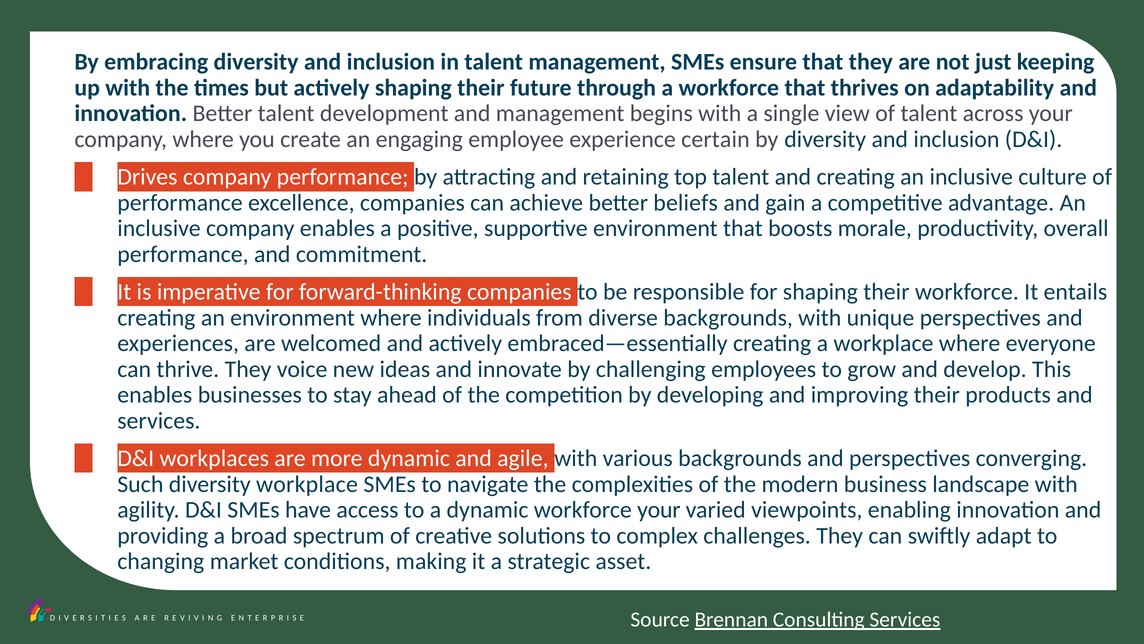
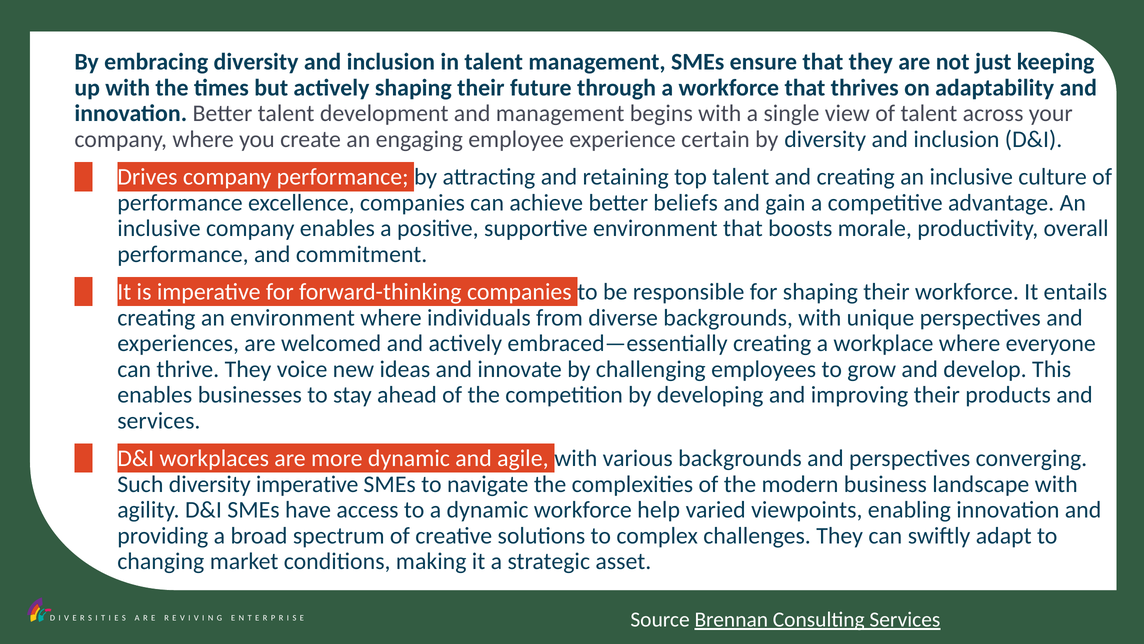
diversity workplace: workplace -> imperative (307, 484)
workforce your: your -> help (659, 509)
